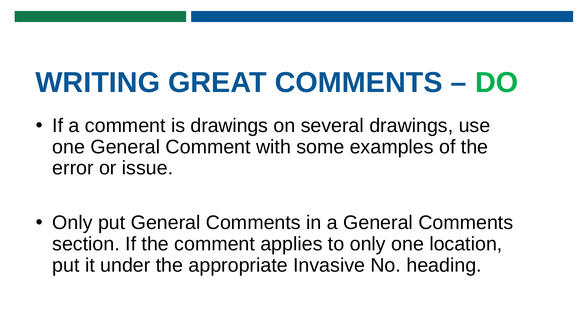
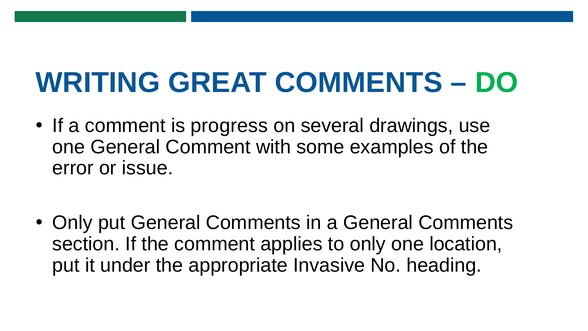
is drawings: drawings -> progress (229, 126)
